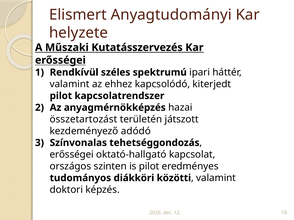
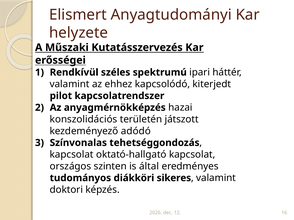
összetartozást: összetartozást -> konszolidációs (84, 120)
erősségei: erősségei -> kapcsolat (72, 155)
is pilot: pilot -> által (149, 167)
közötti: közötti -> sikeres (174, 178)
